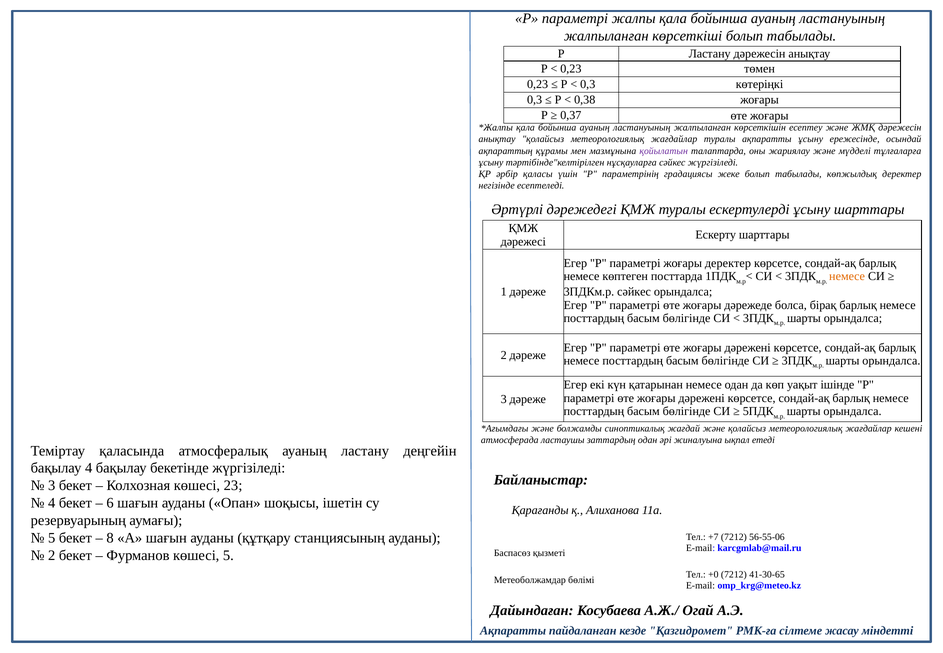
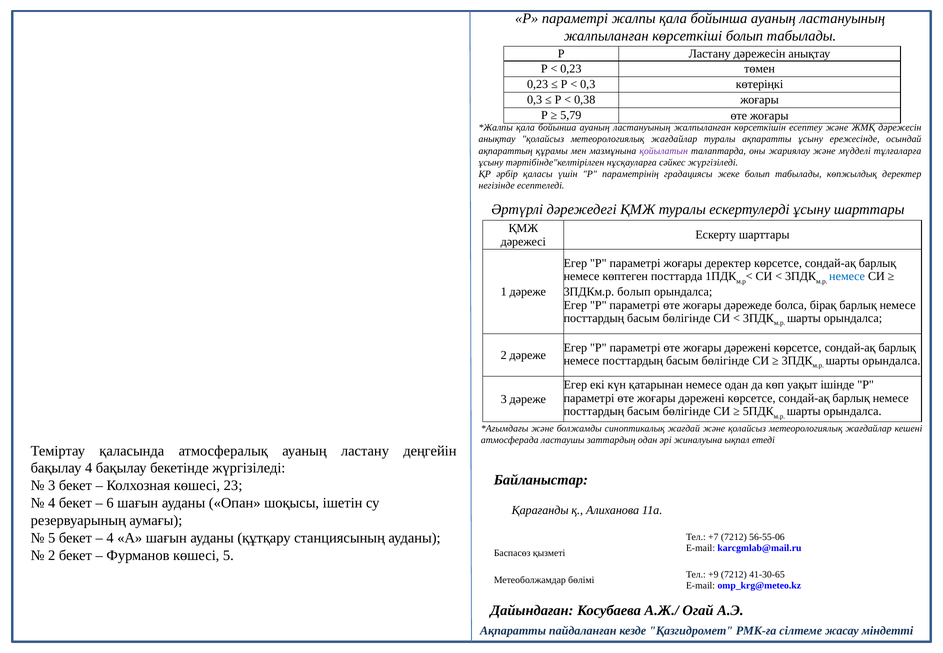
0,37: 0,37 -> 5,79 (571, 115)
немесе colour: orange -> blue (847, 276)
3ПДКм.р сәйкес: сәйкес -> болып (634, 292)
8: 8 -> 4 (110, 538)
+0: +0 -> +9 (713, 575)
